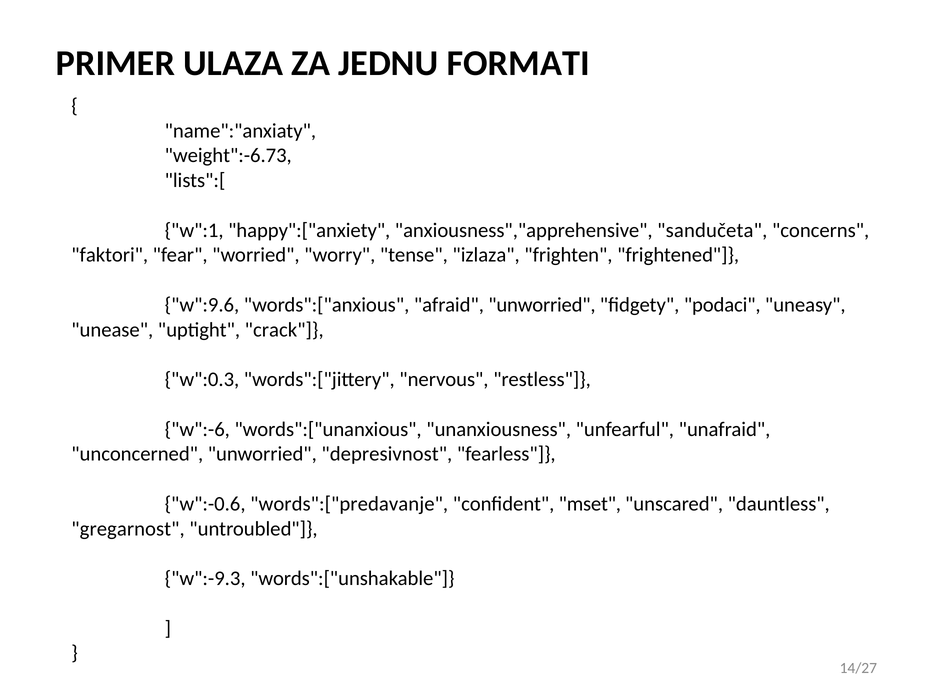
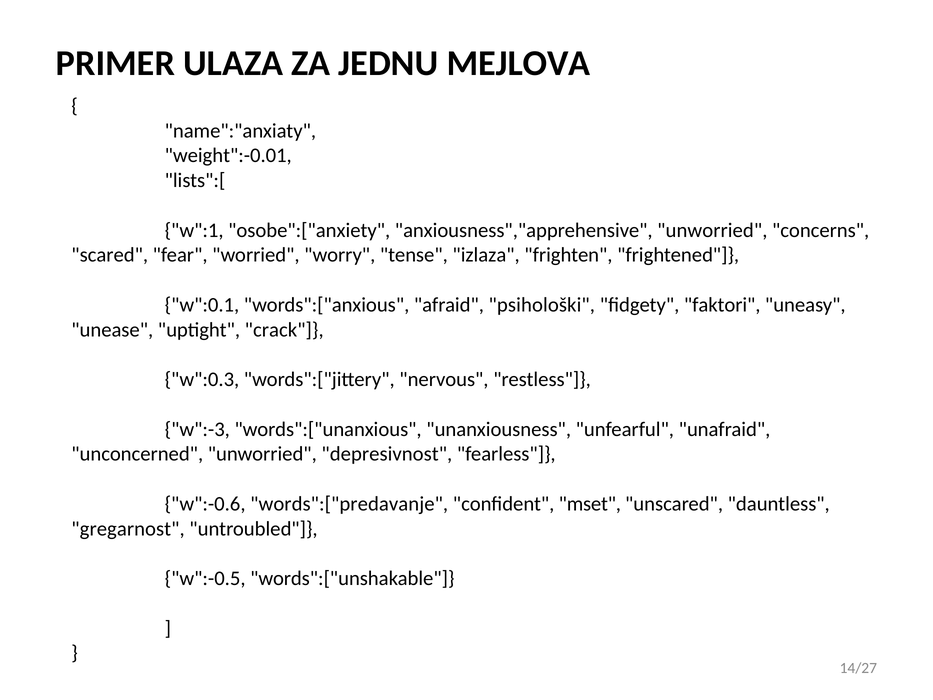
FORMATI: FORMATI -> MEJLOVA (518, 63)
weight":-6.73: weight":-6.73 -> weight":-0.01 (228, 156)
happy":["anxiety: happy":["anxiety -> osobe":["anxiety (309, 230)
anxiousness","apprehensive sandučeta: sandučeta -> unworried (712, 230)
faktori: faktori -> scared (110, 255)
w":9.6: w":9.6 -> w":0.1 (202, 305)
afraid unworried: unworried -> psihološki (542, 305)
podaci: podaci -> faktori (722, 305)
w":-6: w":-6 -> w":-3 (197, 429)
w":-9.3: w":-9.3 -> w":-0.5 (205, 578)
